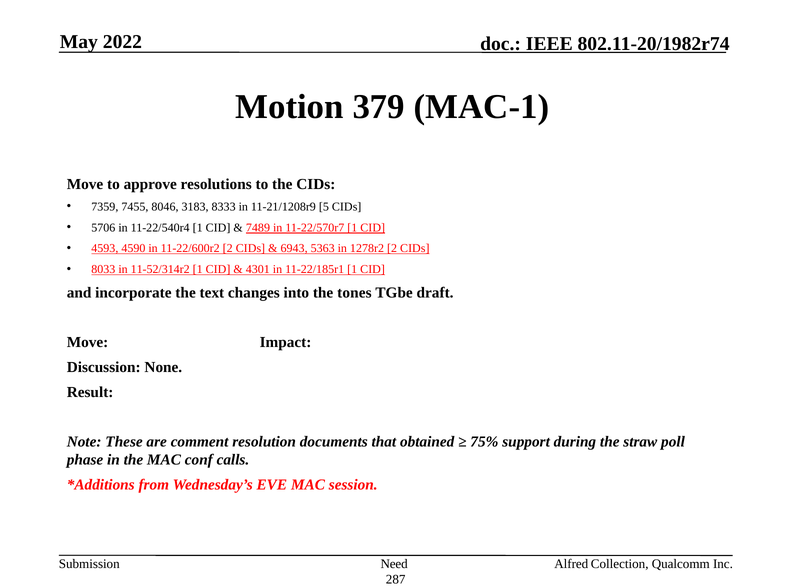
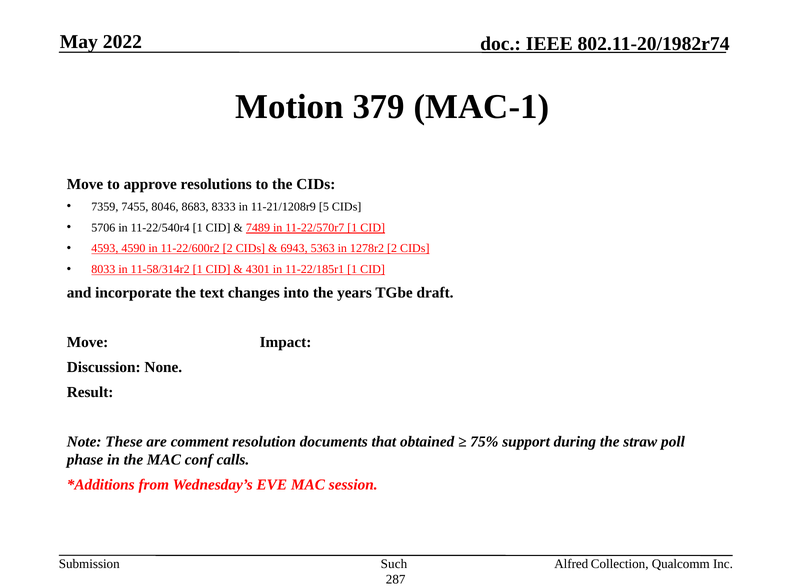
3183: 3183 -> 8683 (195, 207)
11-52/314r2: 11-52/314r2 -> 11-58/314r2 (160, 270)
tones: tones -> years (355, 293)
Need: Need -> Such (394, 565)
